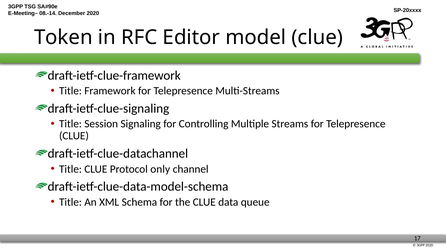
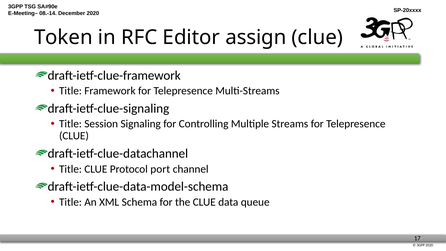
model: model -> assign (256, 37)
only: only -> port (160, 169)
